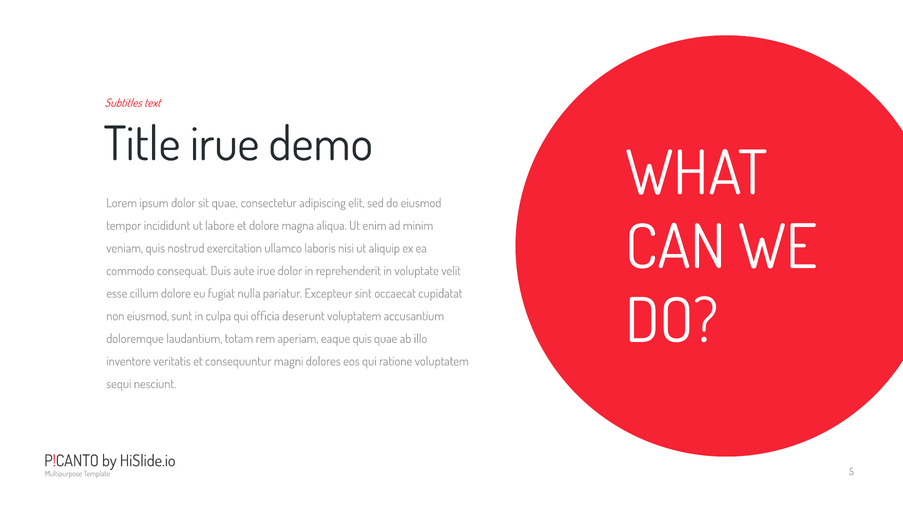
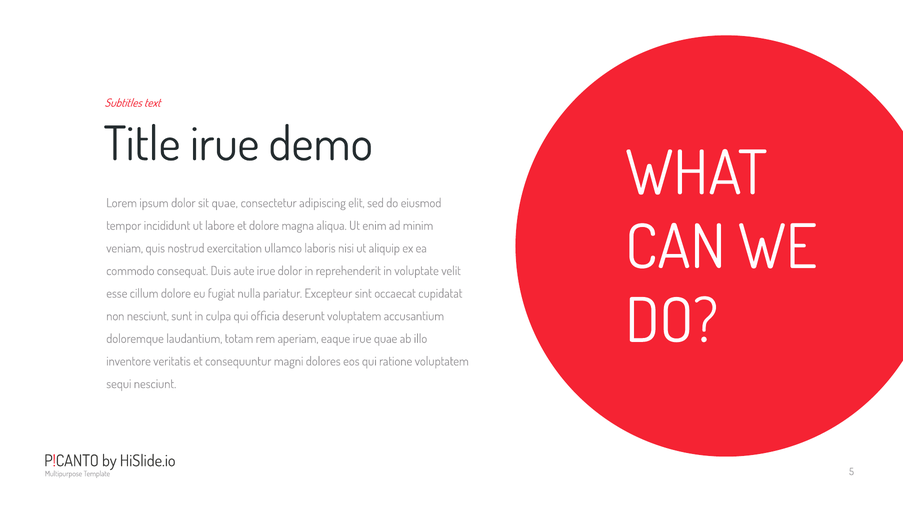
non eiusmod: eiusmod -> nesciunt (148, 316)
eaque quis: quis -> irue (362, 339)
